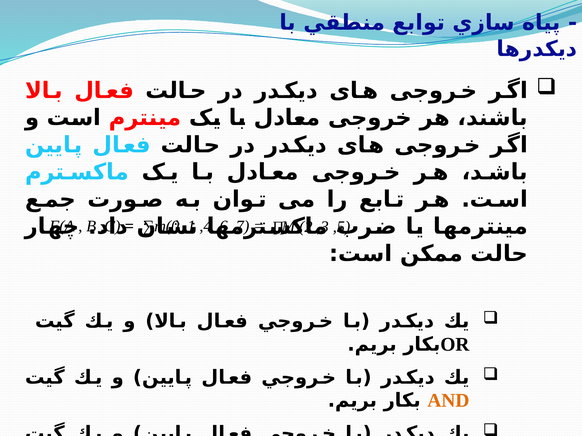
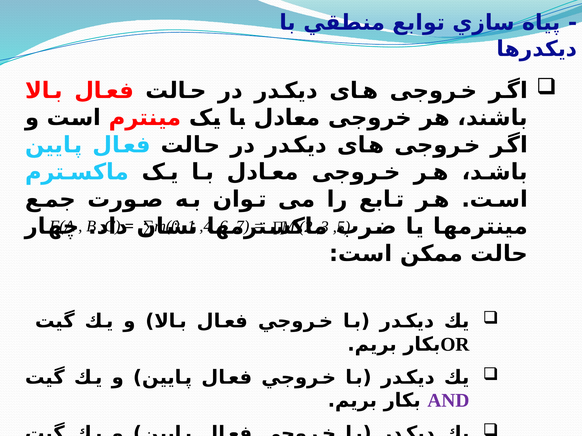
AND colour: orange -> purple (449, 401)
